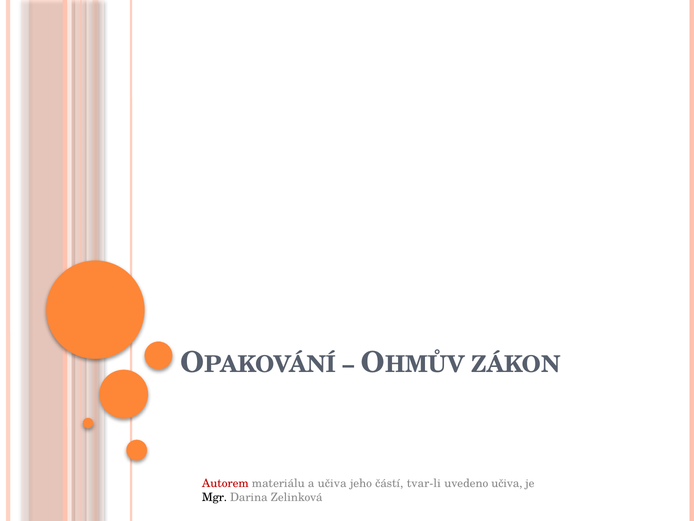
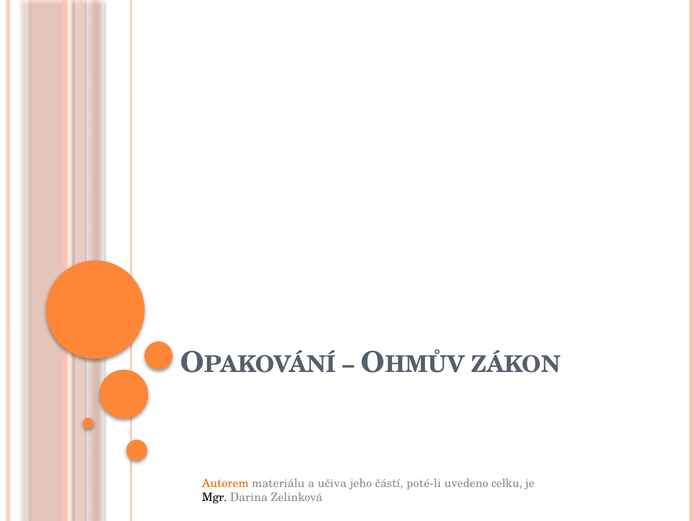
Autorem colour: red -> orange (225, 483)
tvar-li: tvar-li -> poté-li (424, 483)
uvedeno učiva: učiva -> celku (507, 483)
